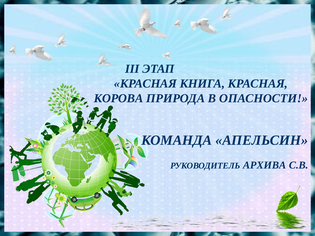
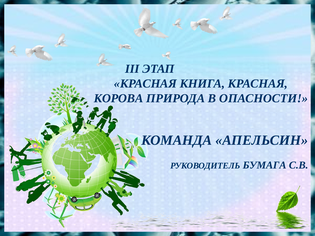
АРХИВА: АРХИВА -> БУМАГА (265, 165)
